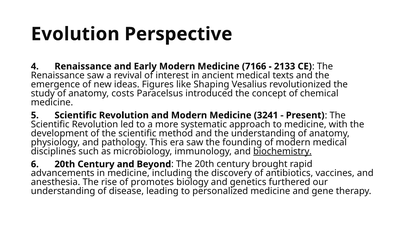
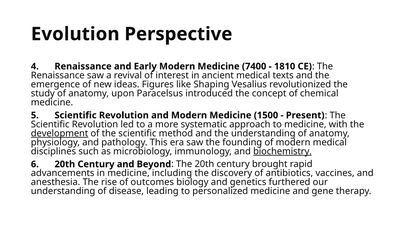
7166: 7166 -> 7400 (254, 66)
2133: 2133 -> 1810 (285, 66)
costs: costs -> upon (123, 93)
3241: 3241 -> 1500 (266, 115)
development underline: none -> present (60, 133)
promotes: promotes -> outcomes (152, 182)
